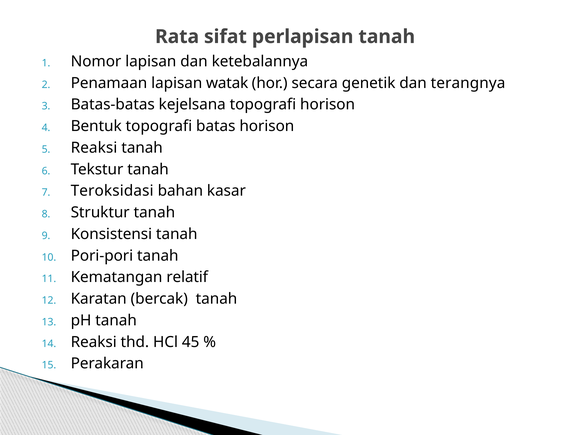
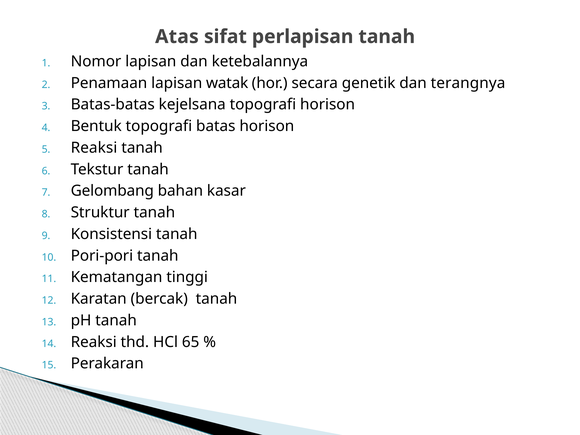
Rata: Rata -> Atas (177, 37)
Teroksidasi: Teroksidasi -> Gelombang (112, 191)
relatif: relatif -> tinggi (187, 277)
45: 45 -> 65 (191, 342)
